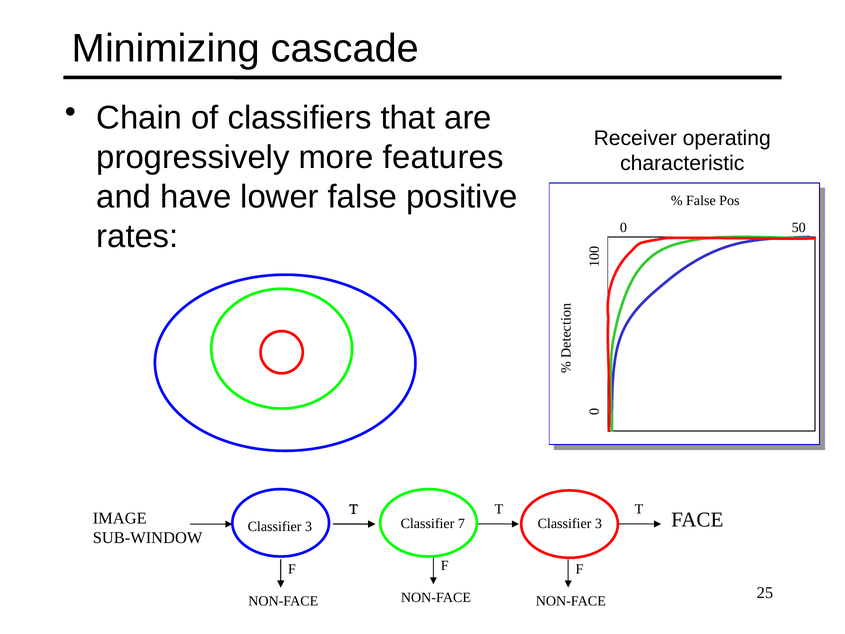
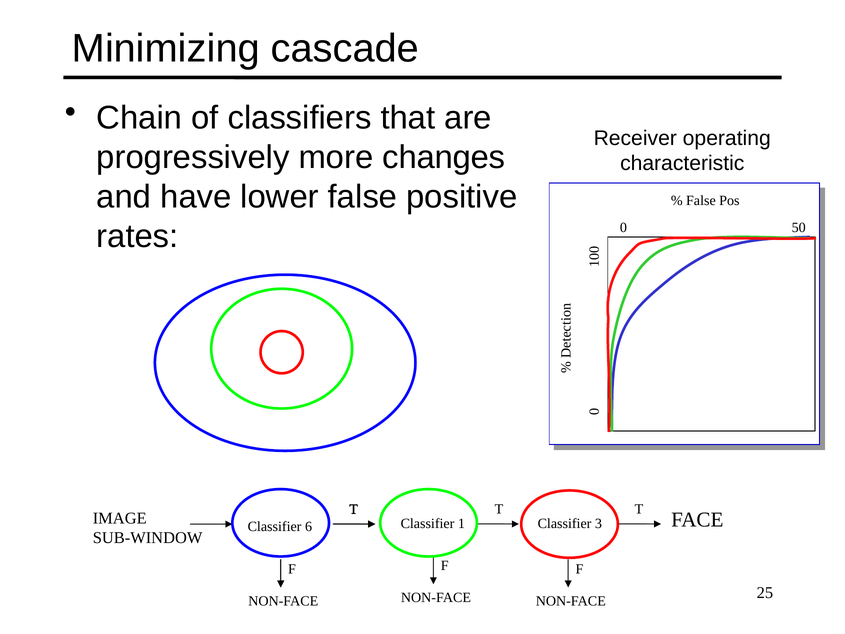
features: features -> changes (444, 157)
Classifier 7: 7 -> 1 (461, 523)
3: 3 -> 6 (309, 526)
